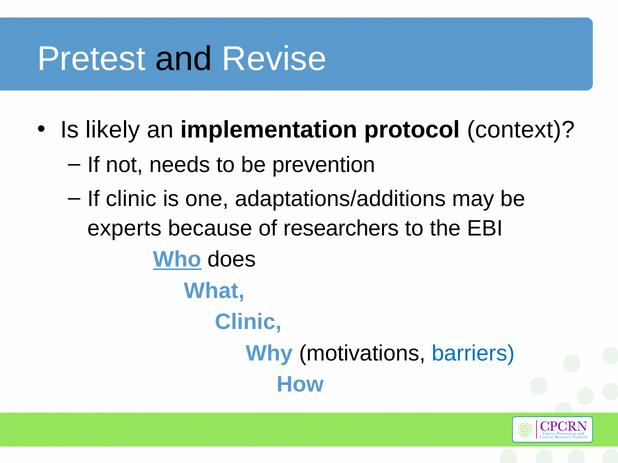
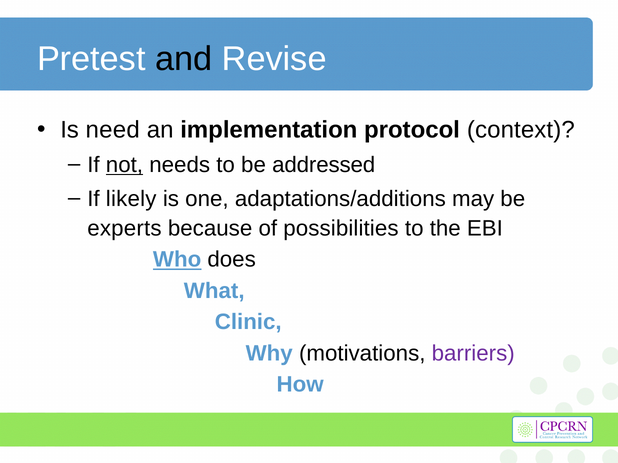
likely: likely -> need (113, 130)
not underline: none -> present (124, 165)
prevention: prevention -> addressed (324, 165)
If clinic: clinic -> likely (131, 199)
researchers: researchers -> possibilities (341, 228)
barriers colour: blue -> purple (473, 354)
